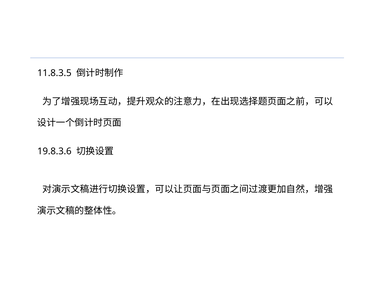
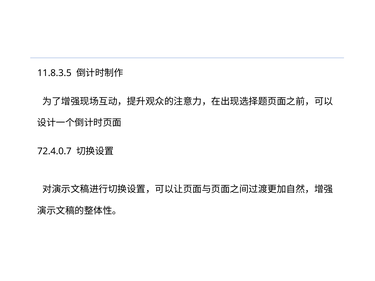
19.8.3.6: 19.8.3.6 -> 72.4.0.7 (54, 151)
